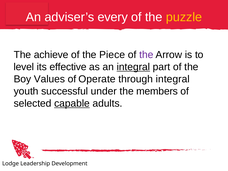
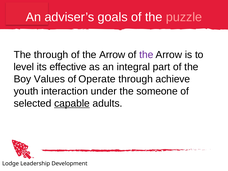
every: every -> goals (113, 17)
puzzle colour: yellow -> pink (184, 17)
The achieve: achieve -> through (51, 55)
Piece: Piece -> Arrow (112, 55)
integral underline: present -> none (133, 67)
through integral: integral -> achieve (173, 79)
successful: successful -> interaction (65, 91)
members: members -> someone (157, 91)
